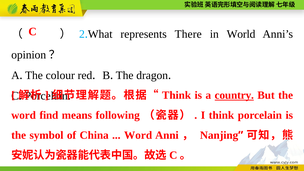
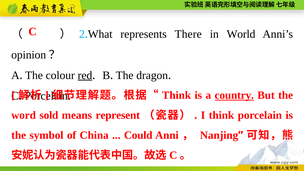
red underline: none -> present (85, 75)
find: find -> sold (49, 115)
following: following -> represent (118, 115)
Word: Word -> Could (138, 135)
